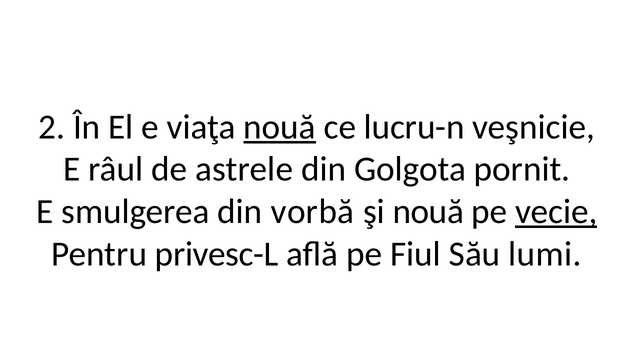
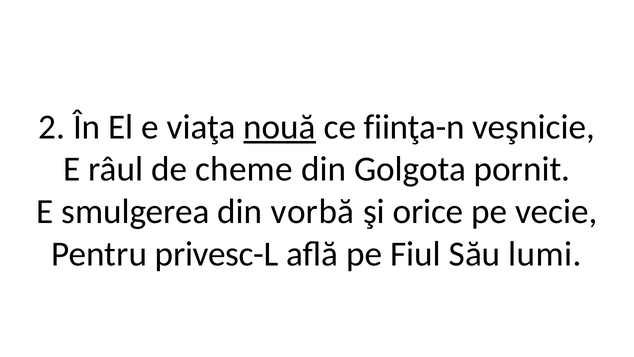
lucru-n: lucru-n -> fiinţa-n (414, 127)
astrele: astrele -> cheme (244, 169)
şi nouă: nouă -> orice (428, 211)
vecie underline: present -> none (556, 211)
